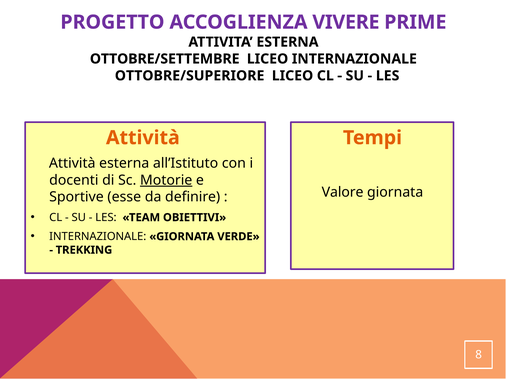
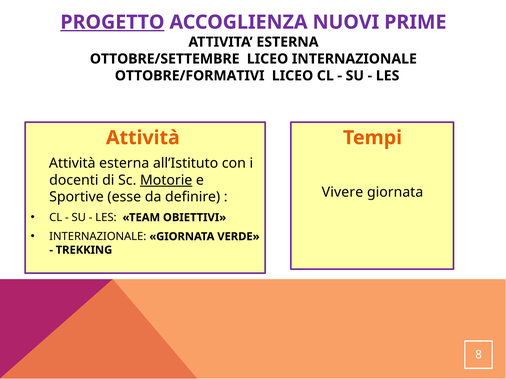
PROGETTO underline: none -> present (112, 22)
VIVERE: VIVERE -> NUOVI (346, 22)
OTTOBRE/SUPERIORE: OTTOBRE/SUPERIORE -> OTTOBRE/FORMATIVI (190, 76)
Valore: Valore -> Vivere (342, 193)
